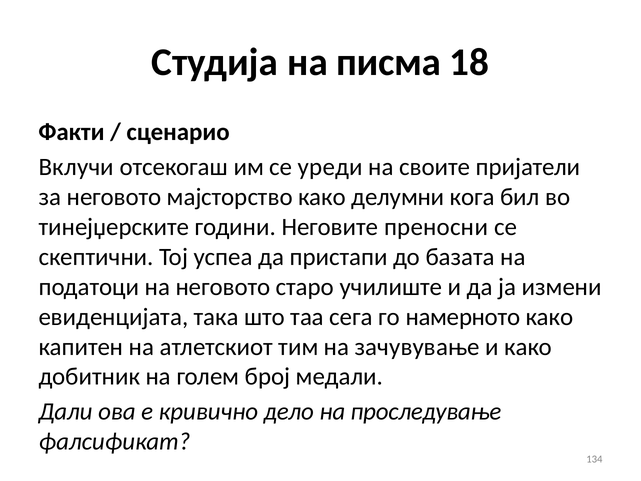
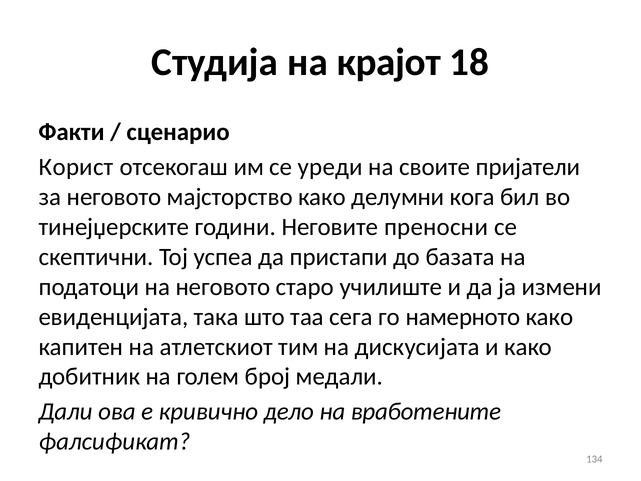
писма: писма -> крајот (389, 62)
Вклучи: Вклучи -> Корист (76, 167)
зачувување: зачувување -> дискусијата (417, 347)
проследување: проследување -> вработените (426, 411)
